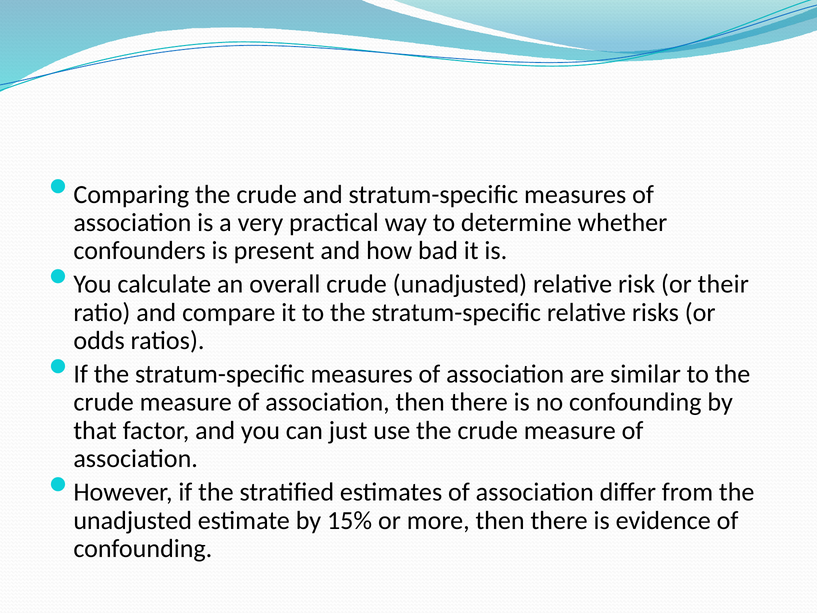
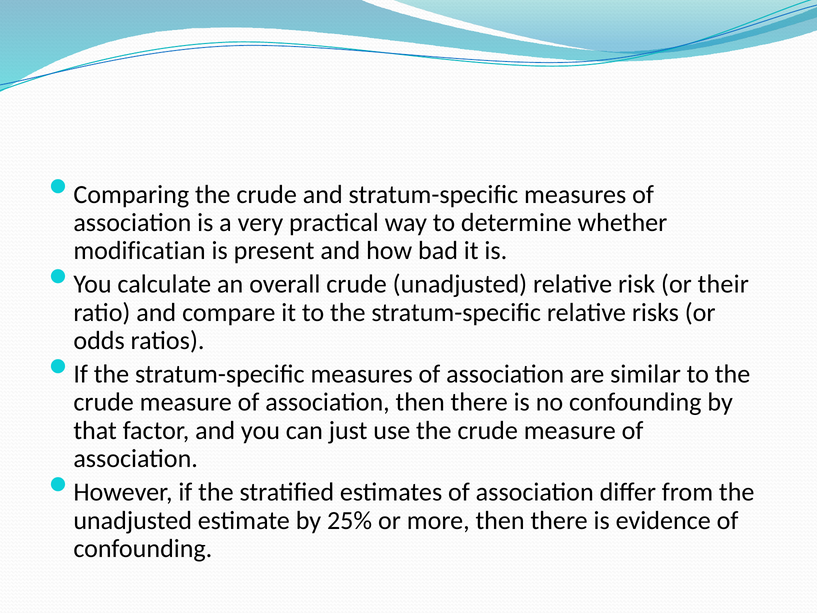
confounders: confounders -> modificatian (140, 251)
15%: 15% -> 25% (350, 520)
